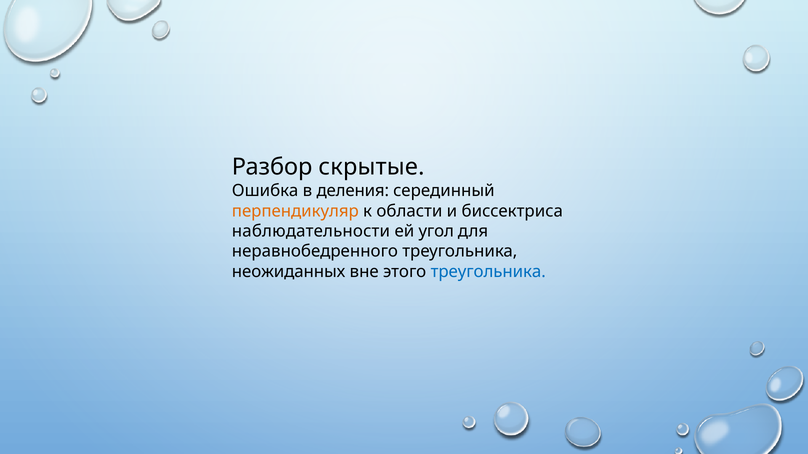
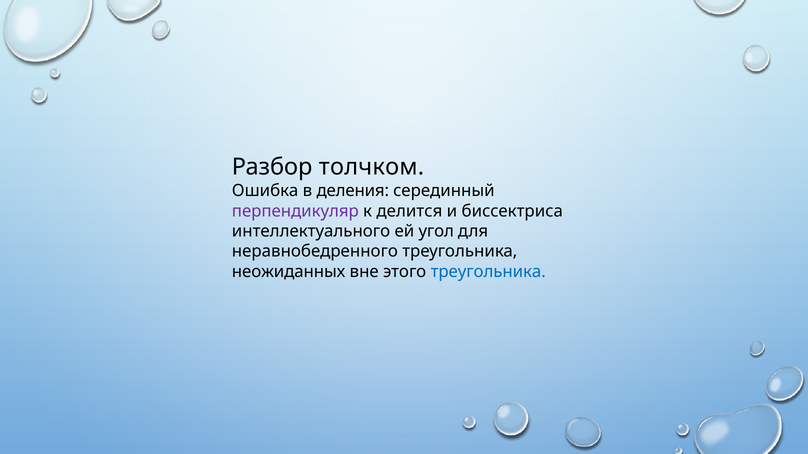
скрытые: скрытые -> толчком (371, 167)
перпендикуляр colour: orange -> purple (295, 211)
области: области -> делится (409, 211)
наблюдательности: наблюдательности -> интеллектуального (311, 231)
